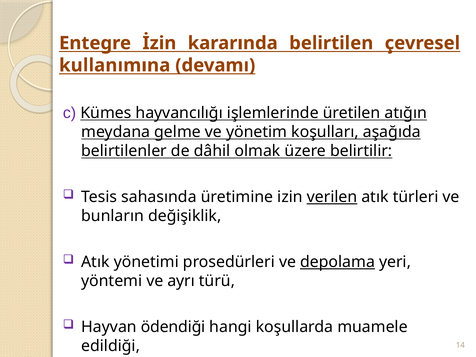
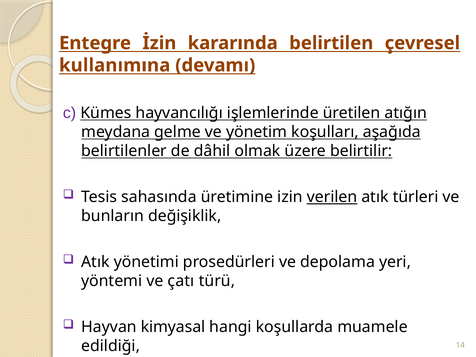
depolama underline: present -> none (338, 262)
ayrı: ayrı -> çatı (181, 281)
ödendiği: ödendiği -> kimyasal (173, 327)
